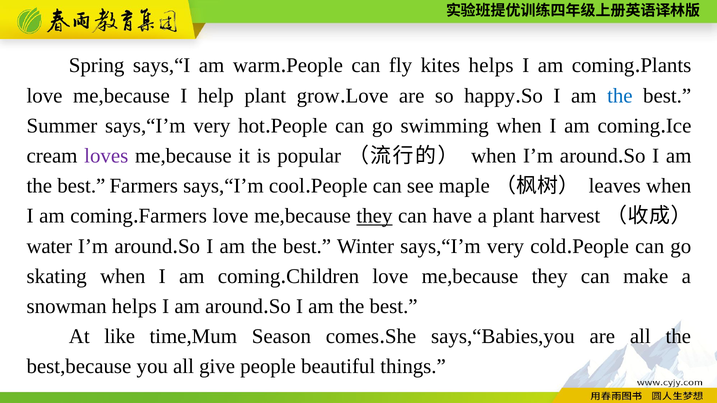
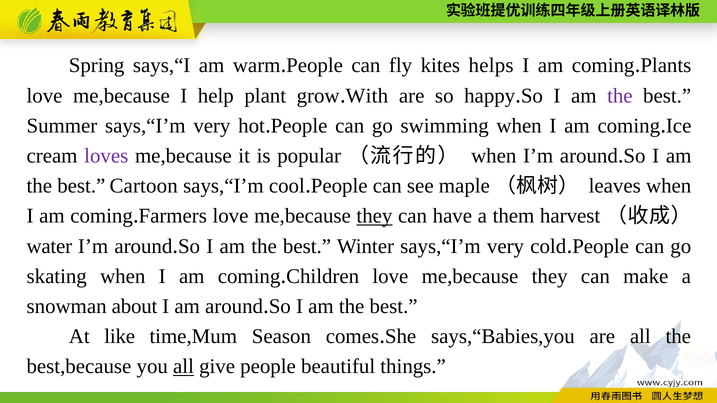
Love: Love -> With (367, 96)
the colour: blue -> purple (620, 96)
best Farmers: Farmers -> Cartoon (144, 186)
a plant: plant -> them (513, 216)
snowman helps: helps -> about (135, 307)
all underline: none -> present (184, 367)
